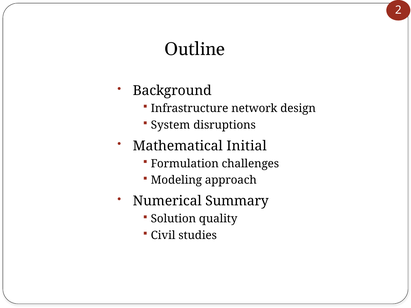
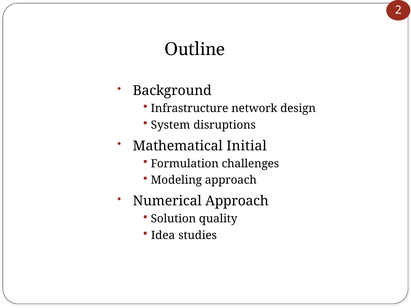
Numerical Summary: Summary -> Approach (237, 201)
Civil: Civil -> Idea (163, 236)
